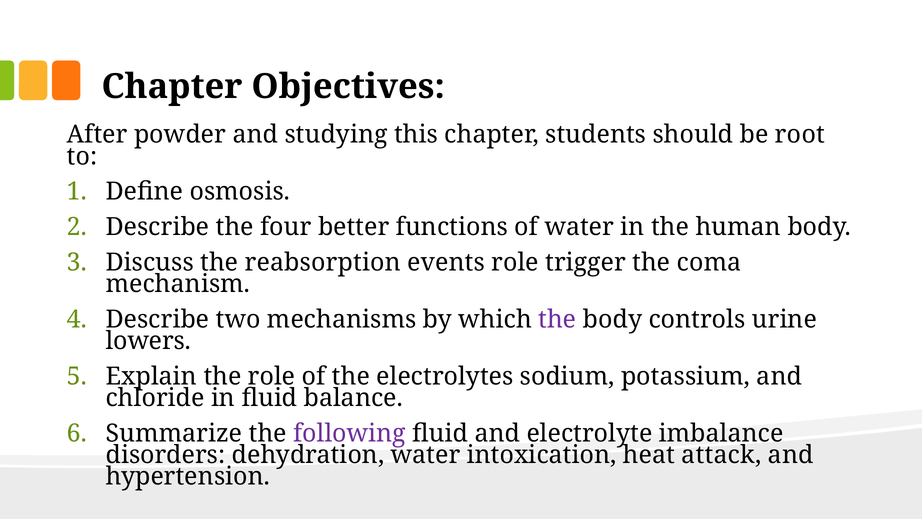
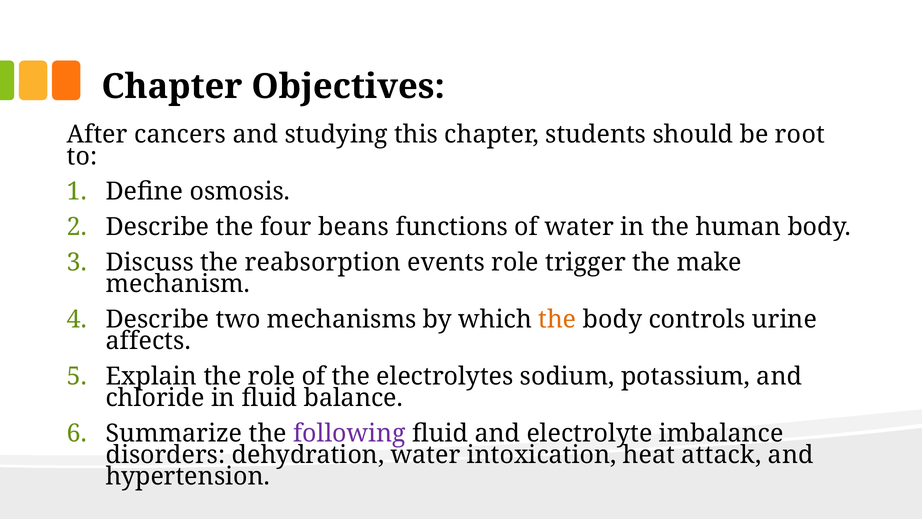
powder: powder -> cancers (180, 135)
better: better -> beans (354, 227)
coma: coma -> make (709, 262)
the colour: purple -> orange (557, 319)
lowers: lowers -> affects (148, 341)
